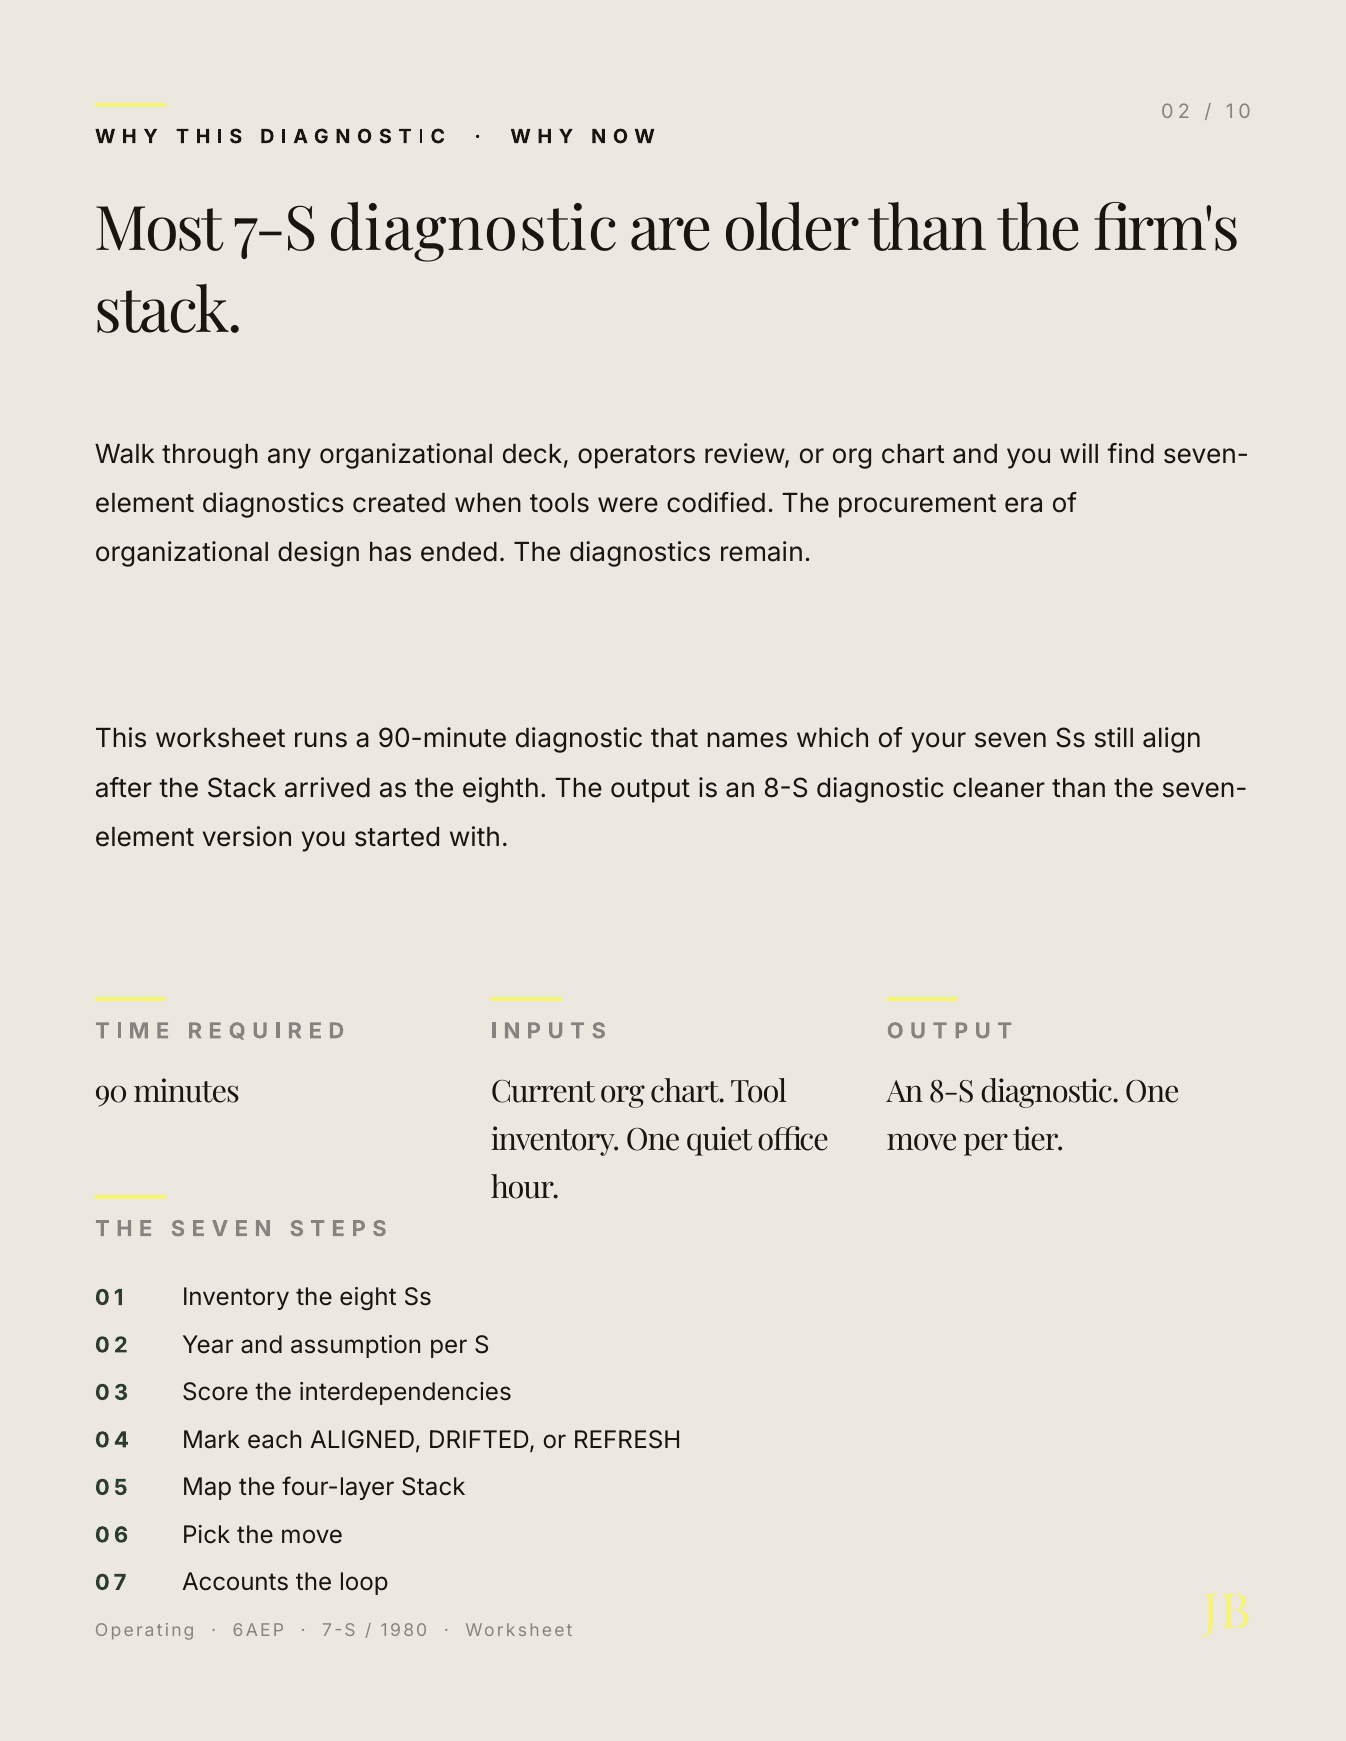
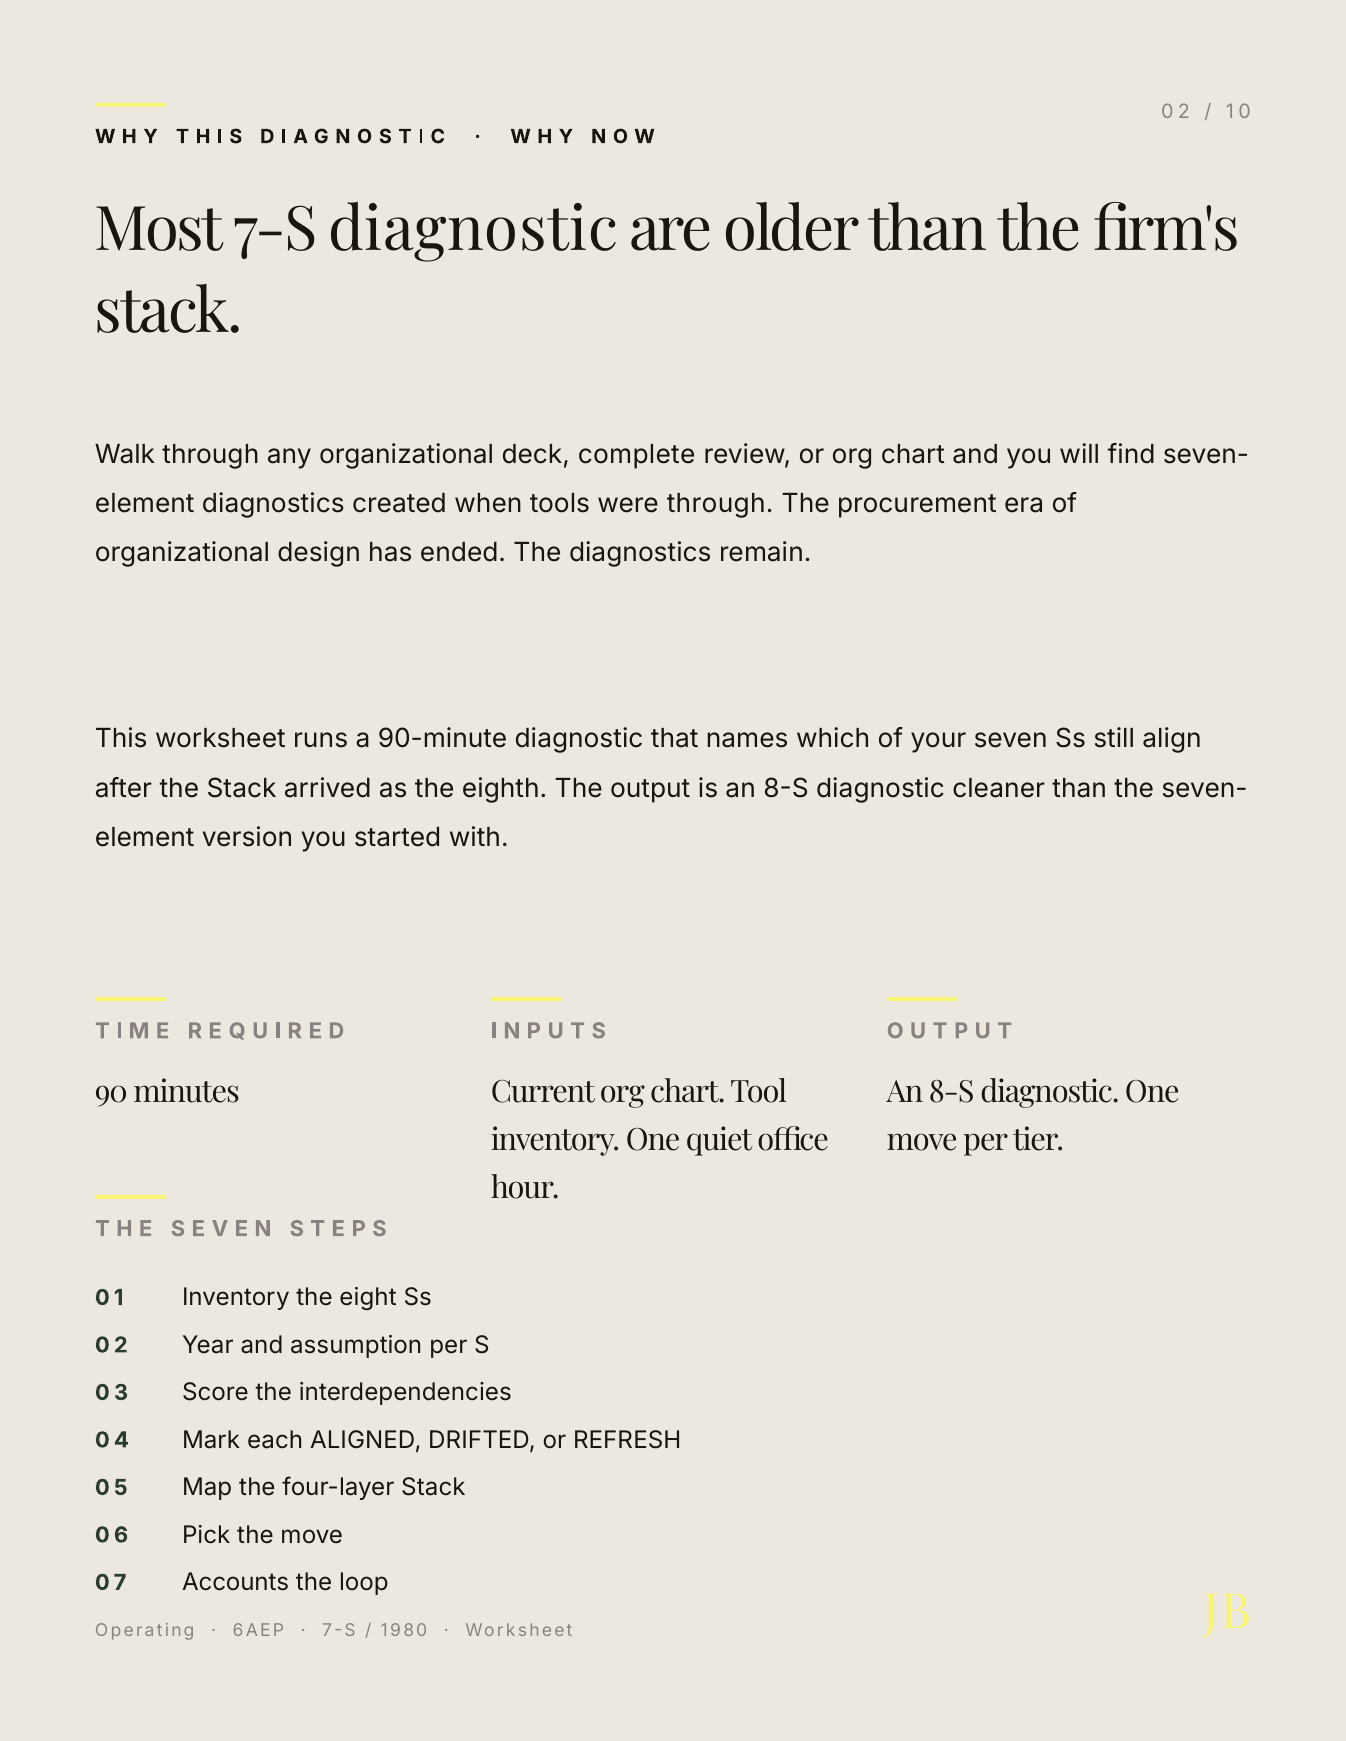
operators: operators -> complete (637, 455)
were codified: codified -> through (720, 504)
